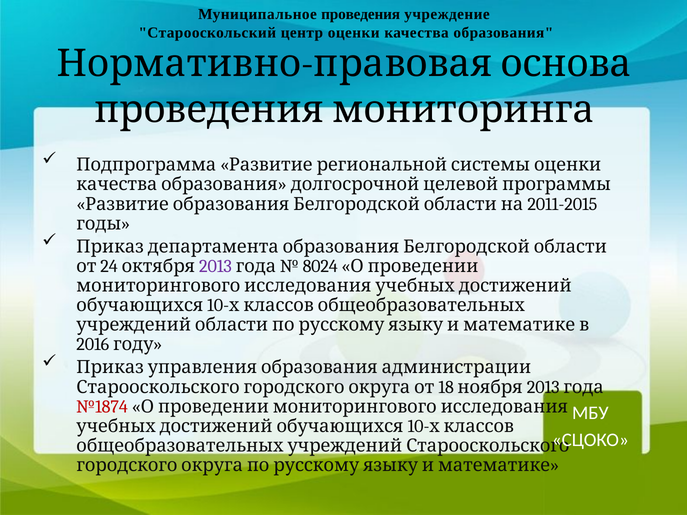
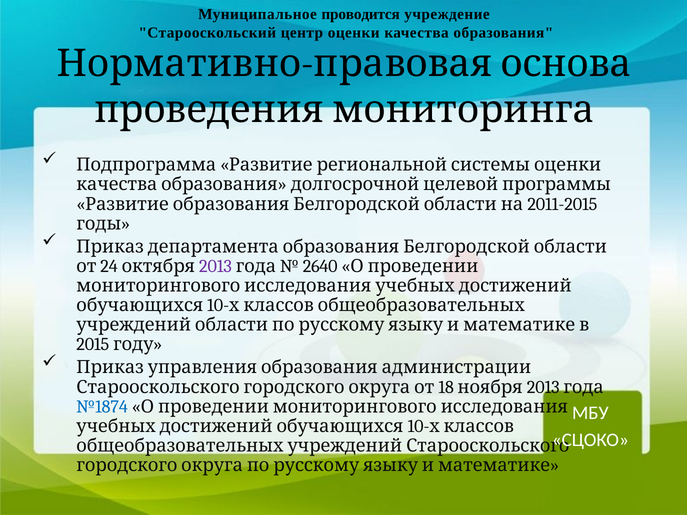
проведения: проведения -> проводится (361, 14)
8024: 8024 -> 2640 (320, 266)
2016: 2016 -> 2015 (93, 345)
№1874 colour: red -> blue (102, 407)
